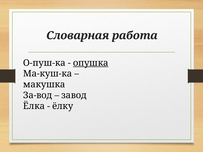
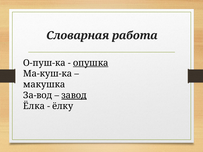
завод underline: none -> present (74, 95)
